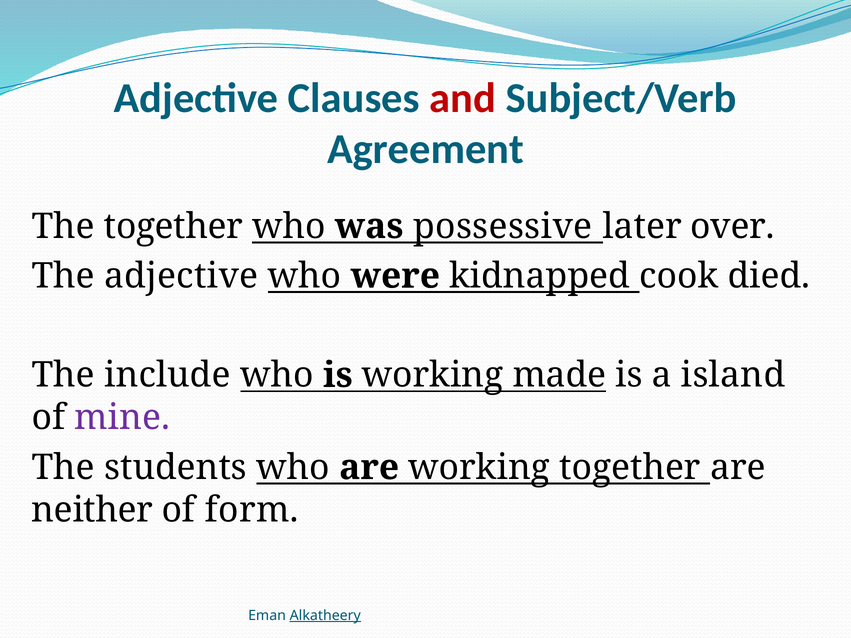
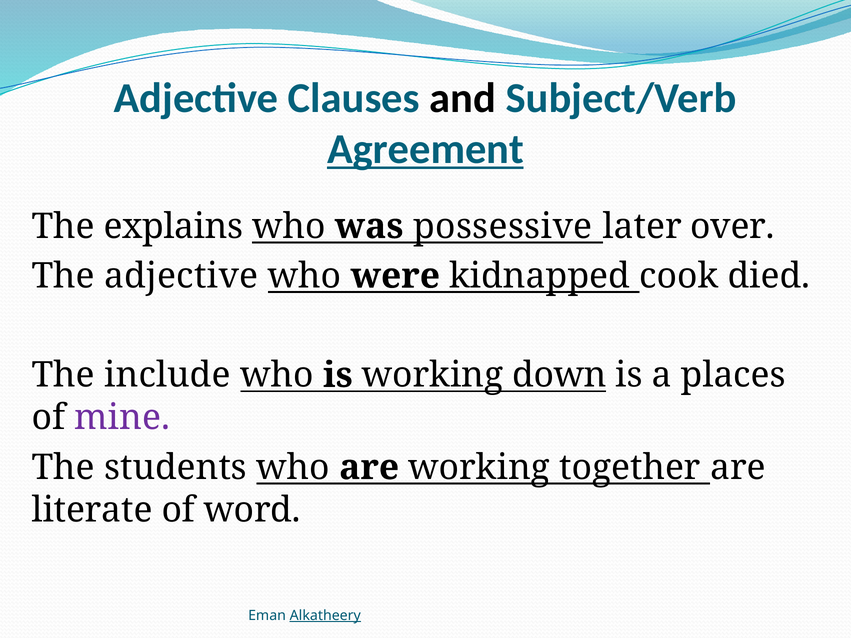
and colour: red -> black (463, 98)
Agreement underline: none -> present (425, 149)
The together: together -> explains (173, 226)
made: made -> down (559, 375)
island: island -> places (733, 375)
neither: neither -> literate (92, 510)
form: form -> word (252, 510)
